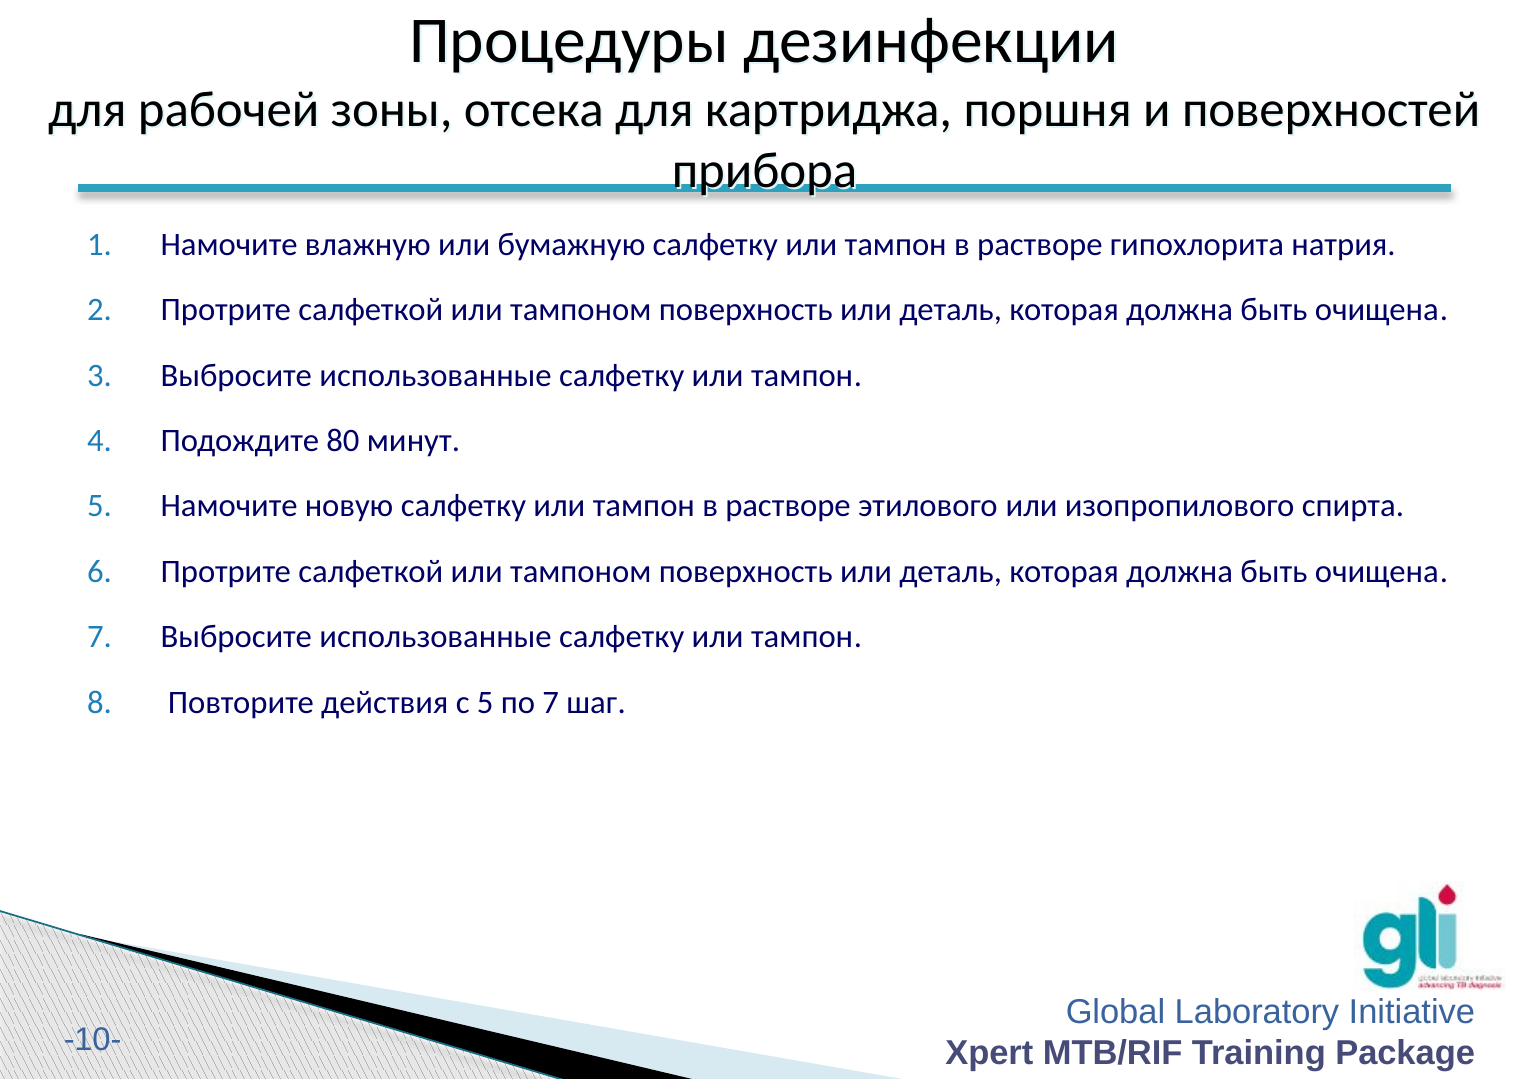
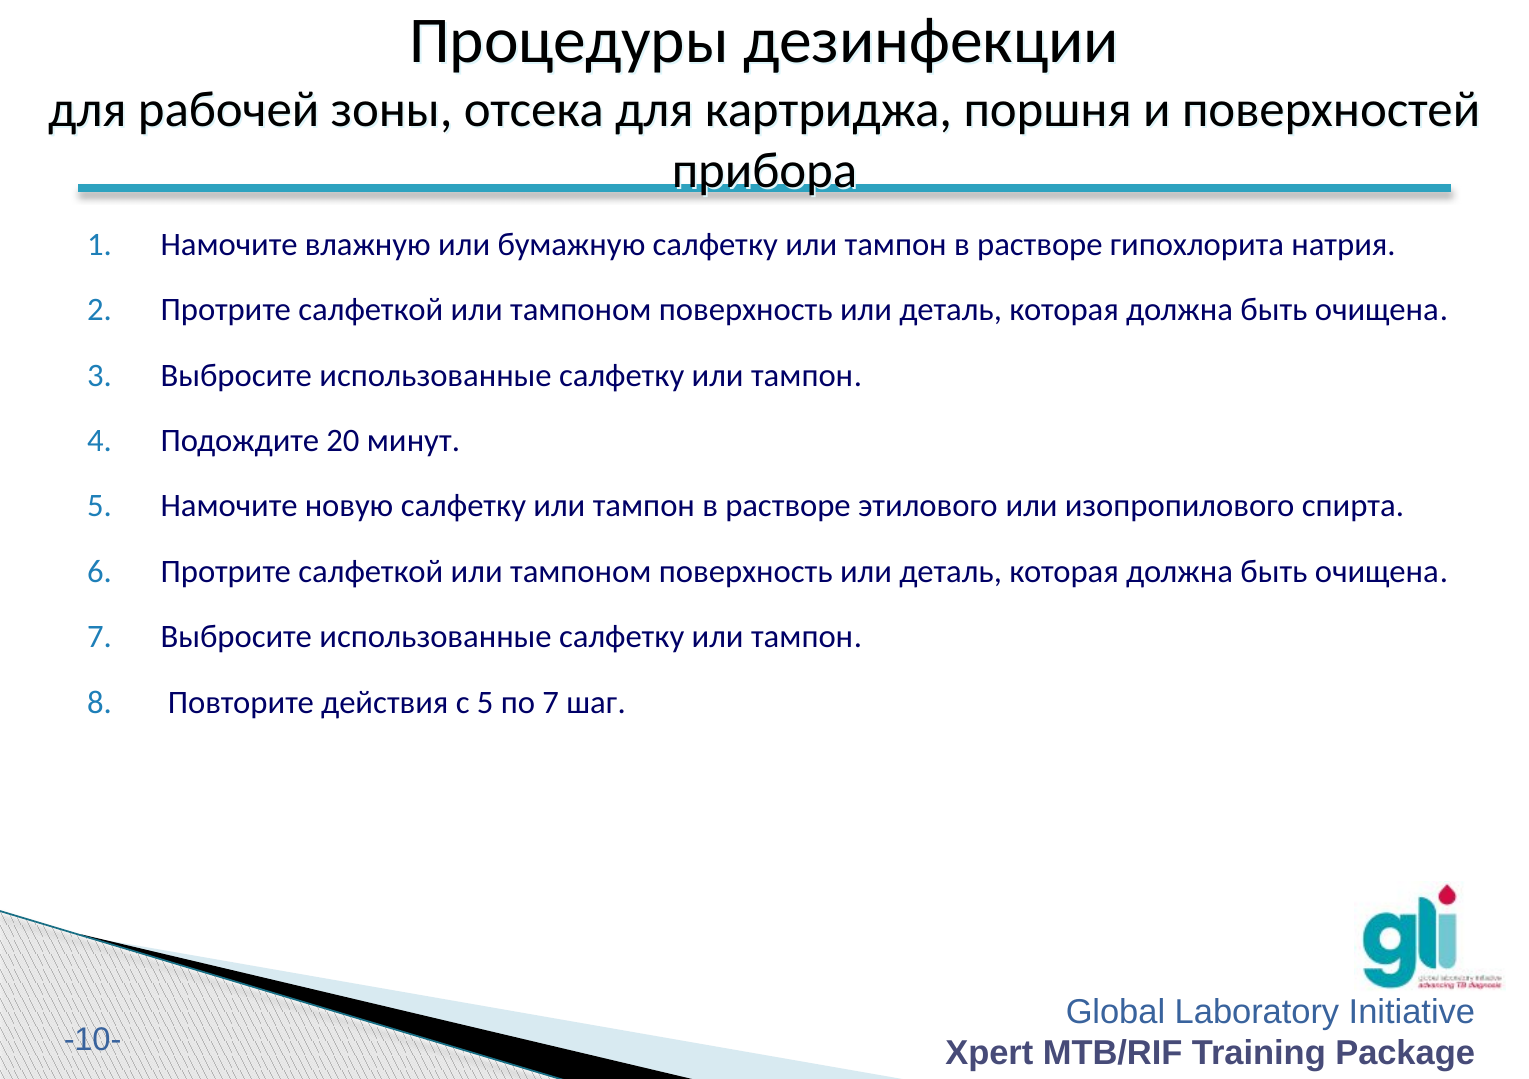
80: 80 -> 20 (343, 441)
